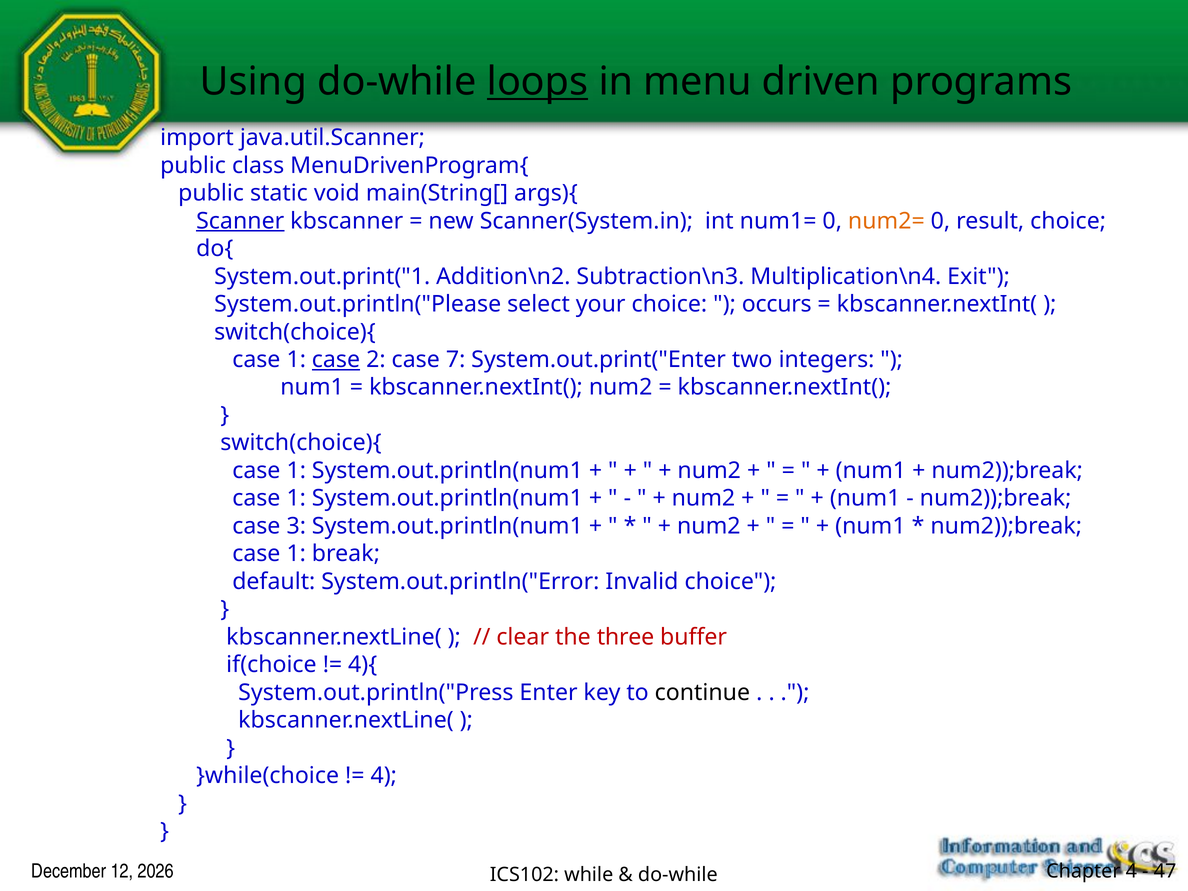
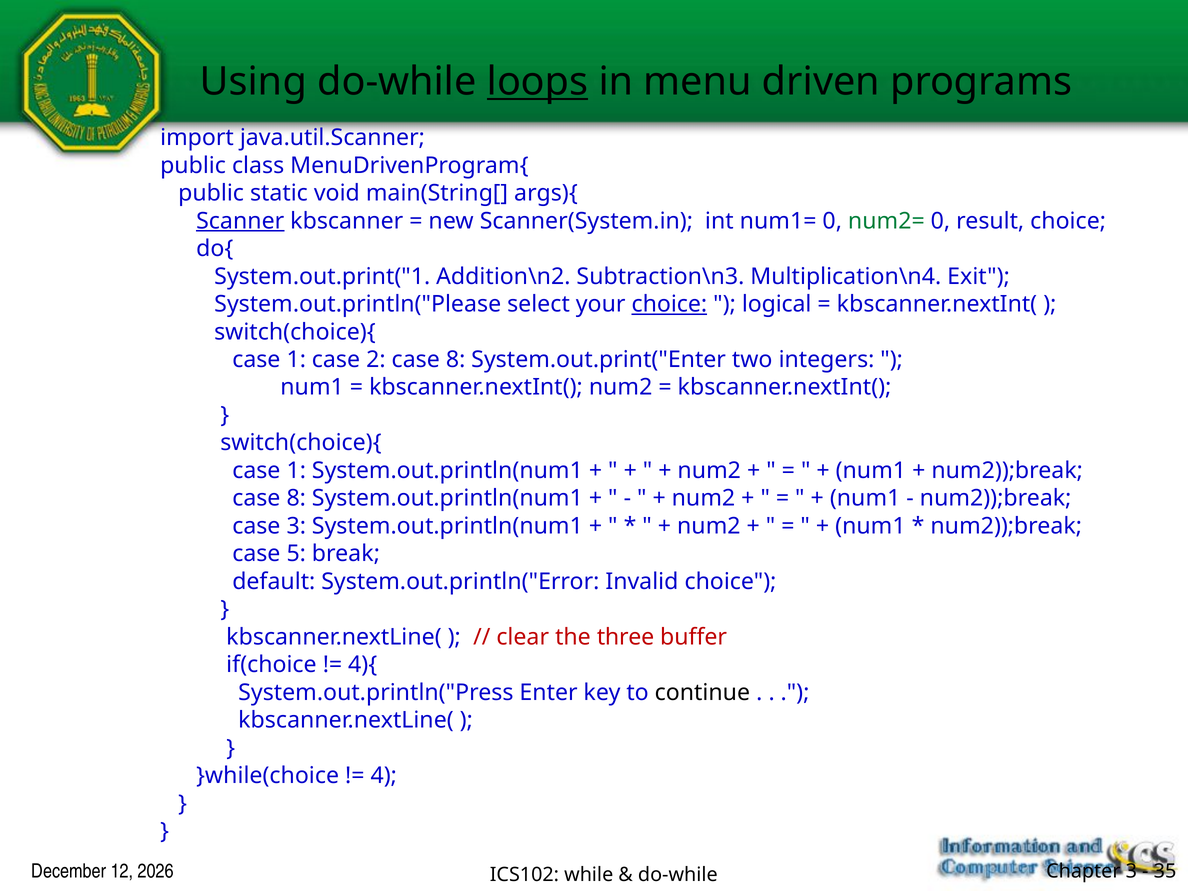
num2= colour: orange -> green (886, 221)
choice underline: none -> present (669, 304)
occurs: occurs -> logical (777, 304)
case underline: present -> none (336, 360)
2 case 7: 7 -> 8 (456, 360)
1: 1 -> 8 (296, 498)
1: 1 -> 5 (296, 554)
Chapter 4: 4 -> 3 (1131, 871)
47: 47 -> 35 (1165, 871)
